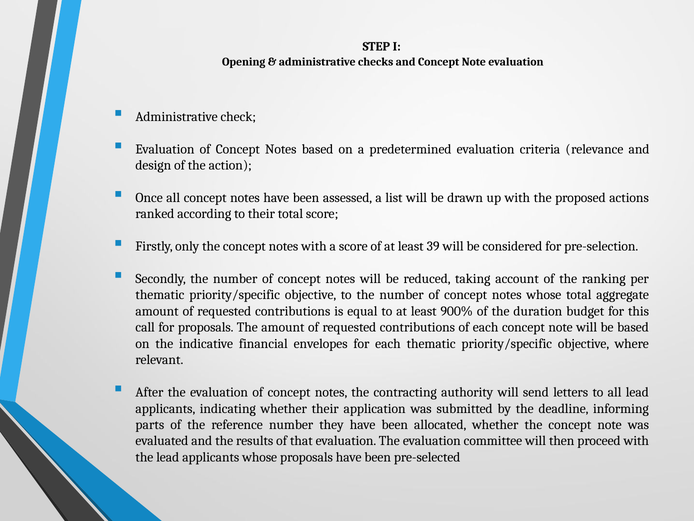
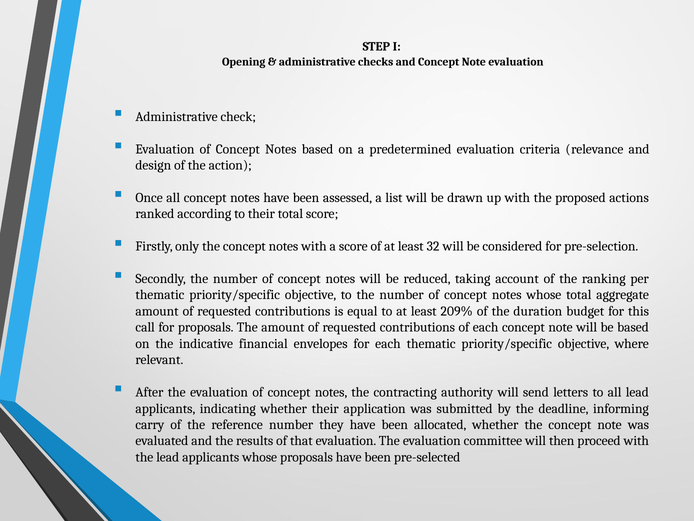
39: 39 -> 32 (433, 246)
900%: 900% -> 209% (457, 311)
parts: parts -> carry (150, 424)
